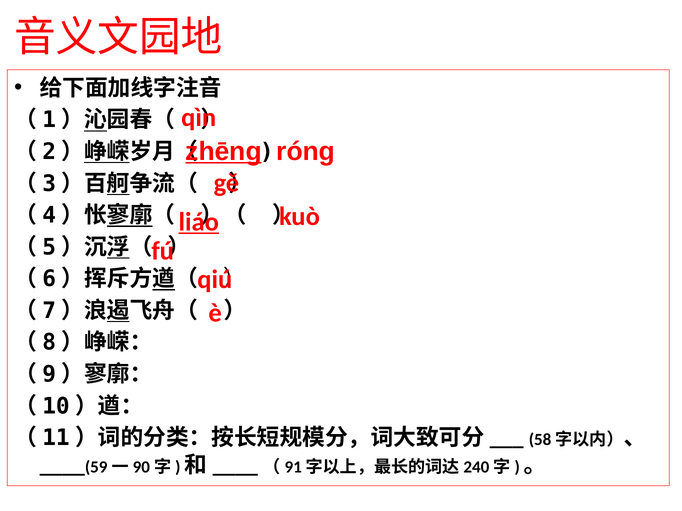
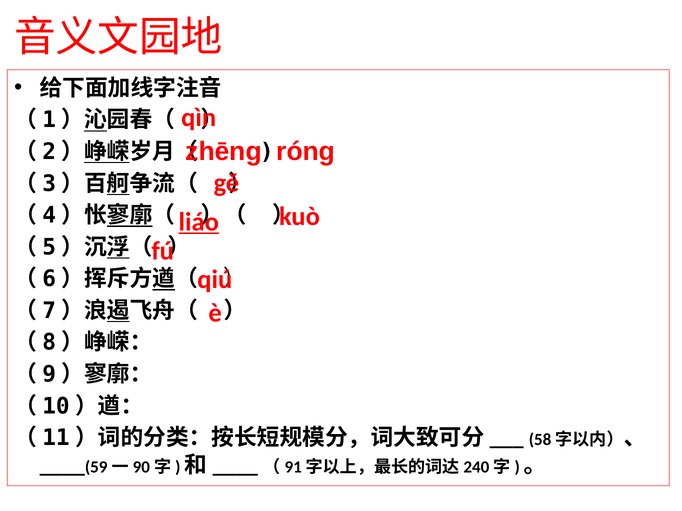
zhēng underline: present -> none (223, 152)
